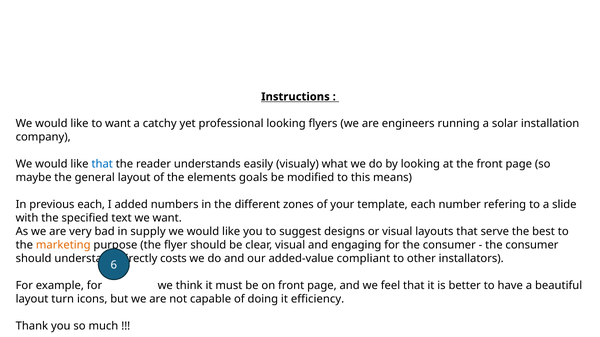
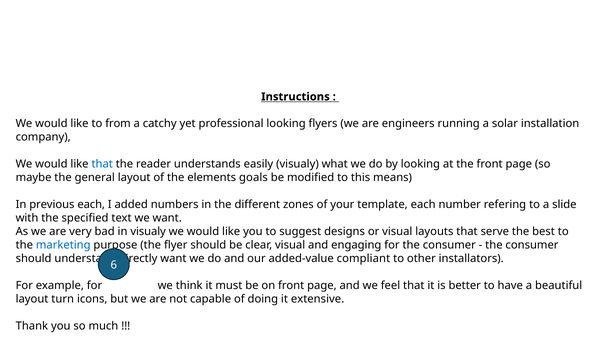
to want: want -> from (118, 124)
in supply: supply -> visualy (148, 232)
marketing colour: orange -> blue (63, 245)
costs: costs -> want (173, 259)
efficiency: efficiency -> extensive (318, 299)
